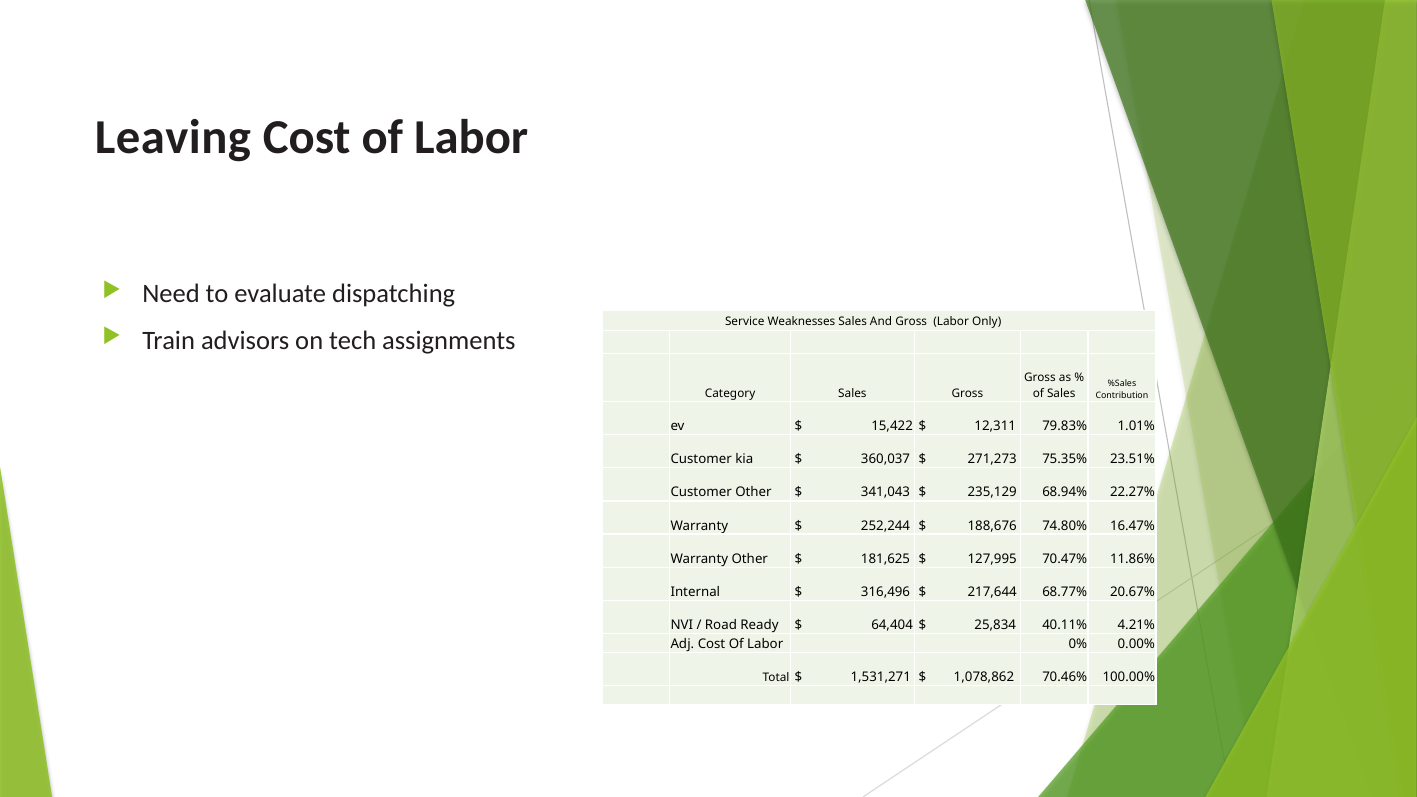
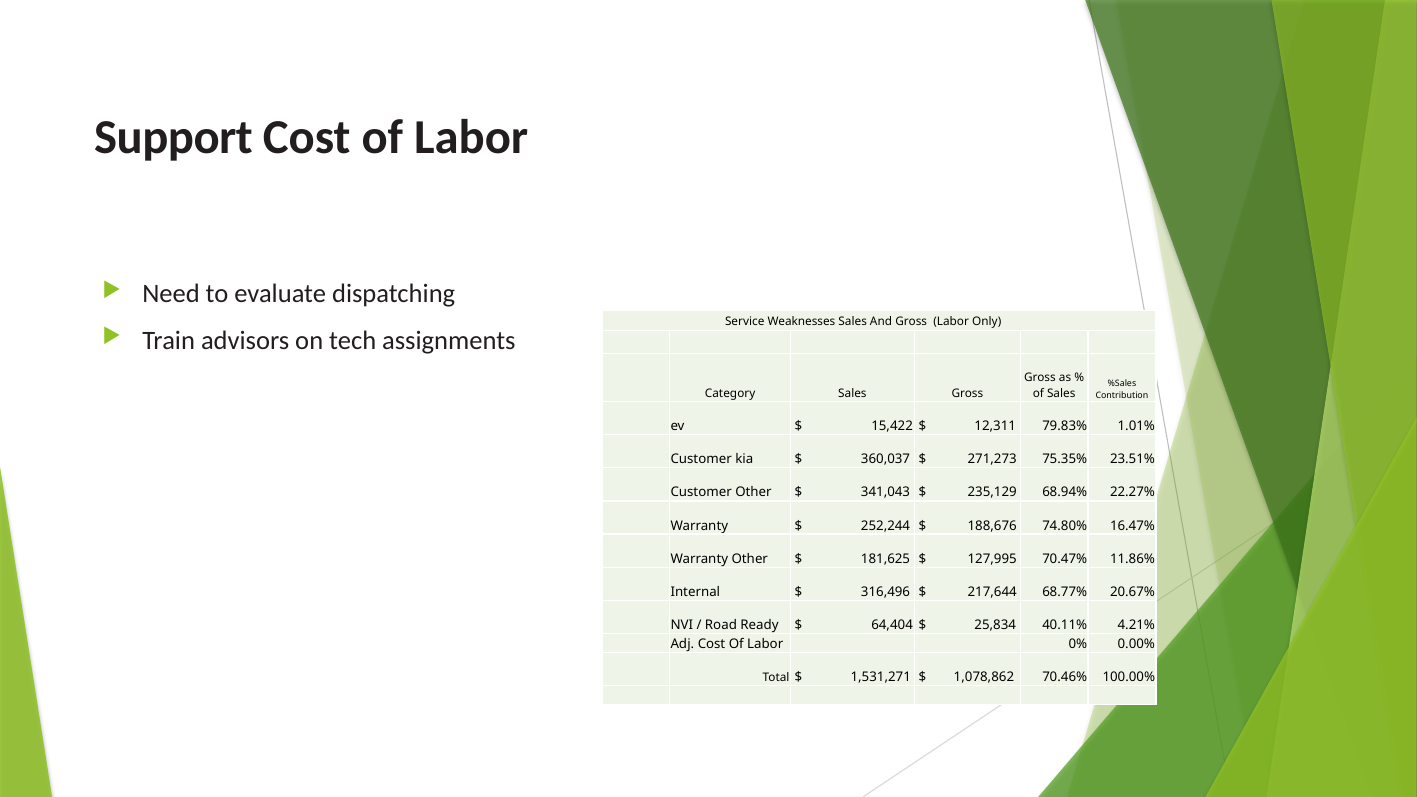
Leaving: Leaving -> Support (173, 137)
